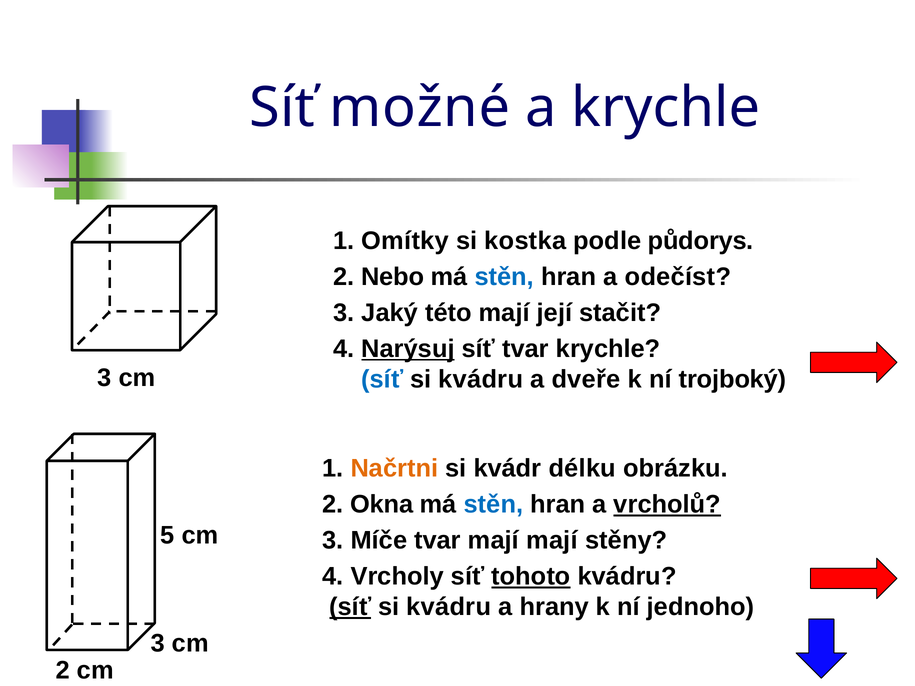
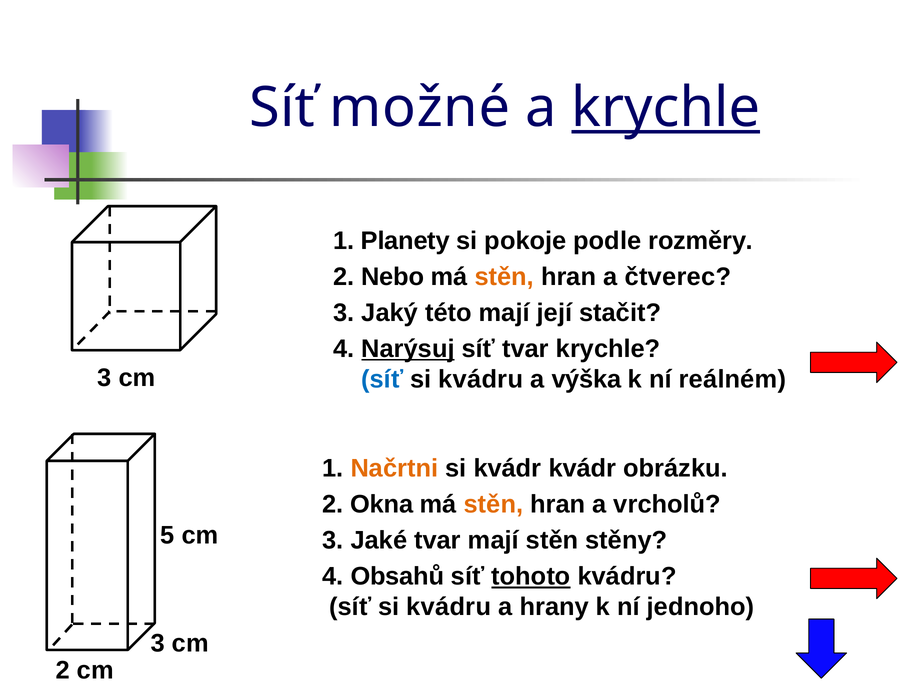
krychle underline: none -> present (666, 108)
Omítky: Omítky -> Planety (405, 241)
kostka: kostka -> pokoje (525, 241)
půdorys: půdorys -> rozměry (701, 241)
stěn colour: blue -> orange (504, 277)
odečíst: odečíst -> čtverec (678, 277)
dveře: dveře -> výška (586, 379)
trojboký: trojboký -> reálném (732, 379)
kvádr délku: délku -> kvádr (582, 469)
stěn colour: blue -> orange (493, 505)
vrcholů underline: present -> none (667, 505)
Míče: Míče -> Jaké (379, 541)
mají mají: mají -> stěn (552, 541)
Vrcholy: Vrcholy -> Obsahů (397, 577)
síť underline: present -> none (350, 607)
